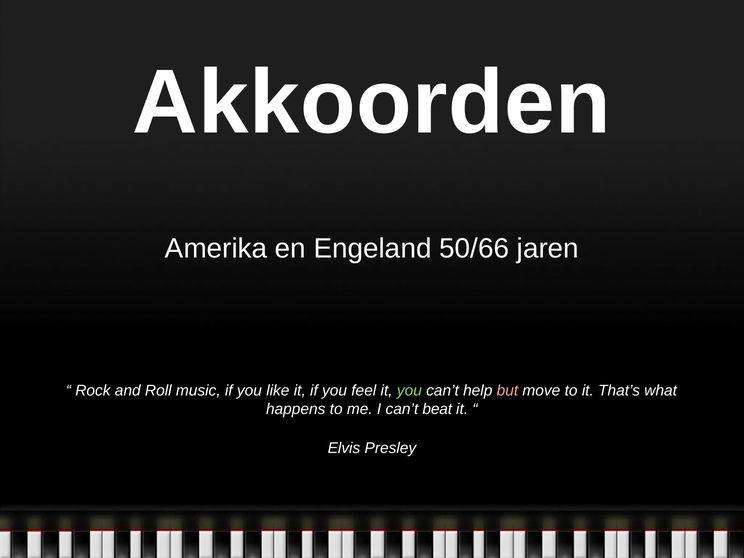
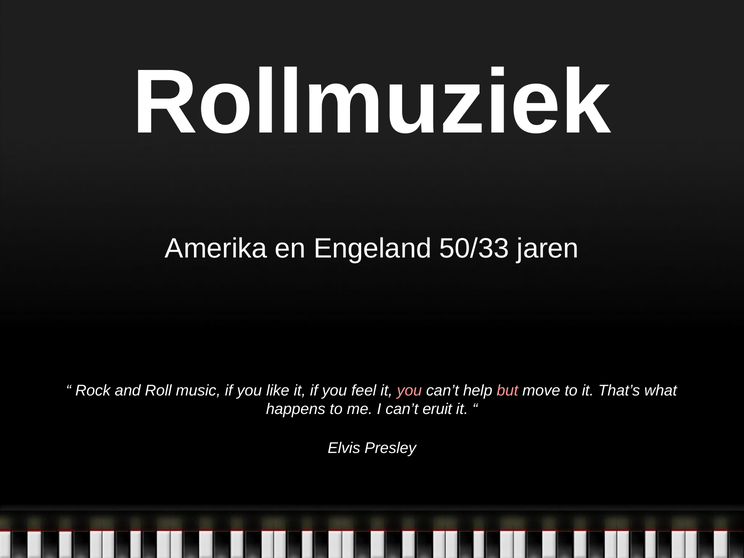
Akkoorden: Akkoorden -> Rollmuziek (372, 103)
50/66: 50/66 -> 50/33 (474, 249)
you colour: light green -> pink (409, 390)
beat: beat -> eruit (437, 409)
